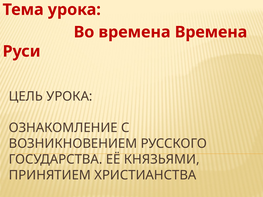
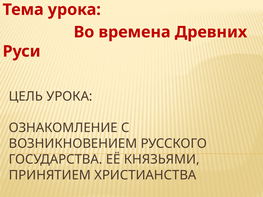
времена Времена: Времена -> Древних (211, 32)
